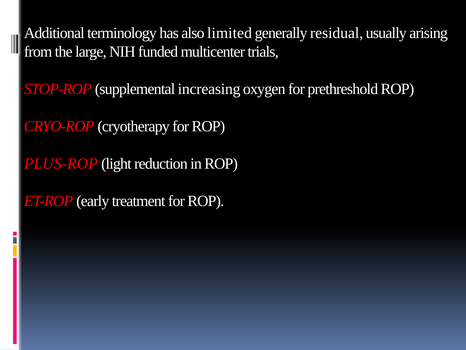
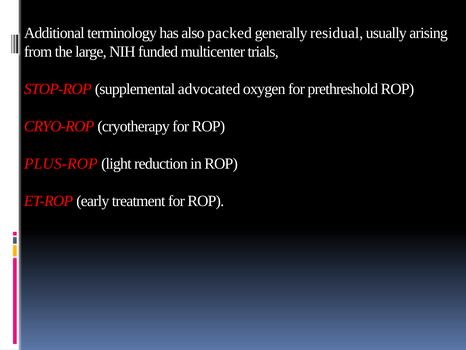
limited: limited -> packed (230, 33)
increasing: increasing -> advocated (209, 89)
